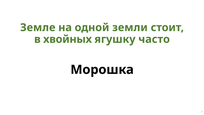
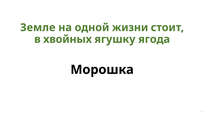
земли: земли -> жизни (130, 27)
часто: часто -> ягода (154, 39)
